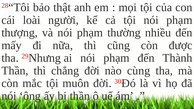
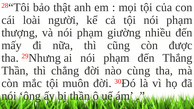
thường: thường -> giường (124, 33)
Thành: Thành -> Thắng (177, 58)
